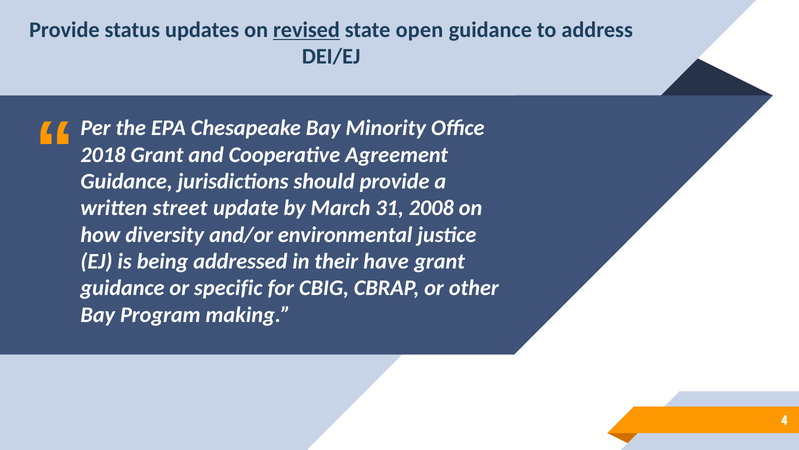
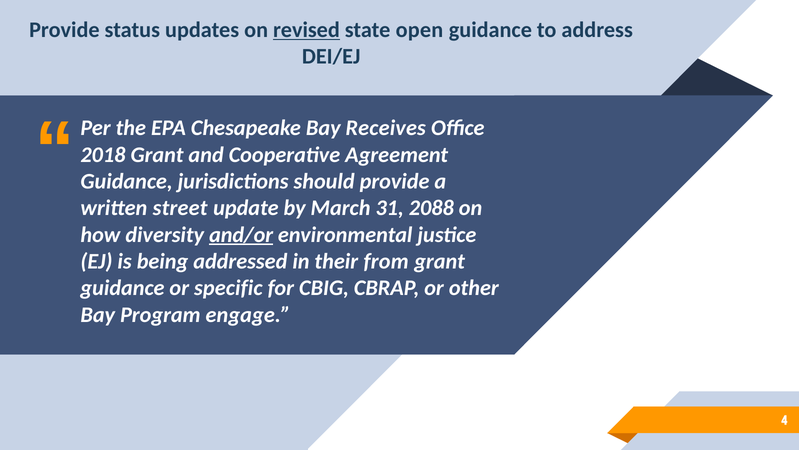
Minority: Minority -> Receives (386, 128)
2008: 2008 -> 2088 (431, 208)
and/or underline: none -> present (241, 234)
have: have -> from (386, 261)
making: making -> engage (248, 314)
